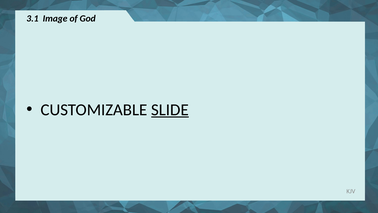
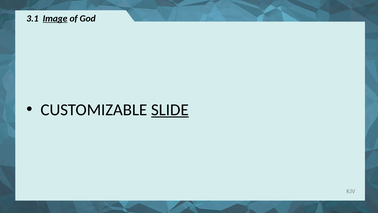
Image underline: none -> present (55, 18)
